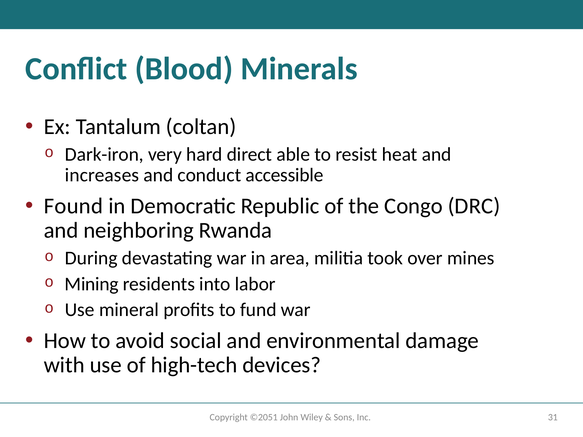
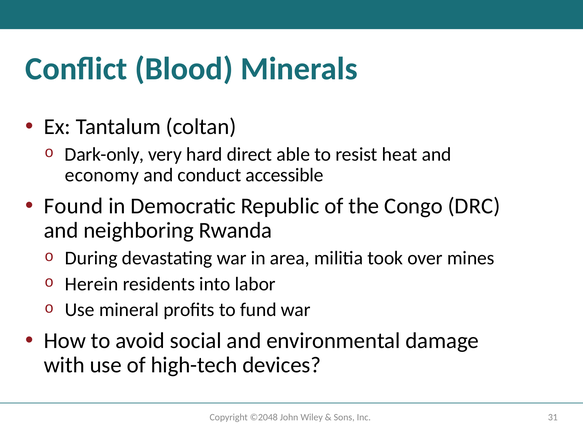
Dark-iron: Dark-iron -> Dark-only (104, 154)
increases: increases -> economy (102, 175)
Mining: Mining -> Herein (92, 284)
©2051: ©2051 -> ©2048 (264, 418)
